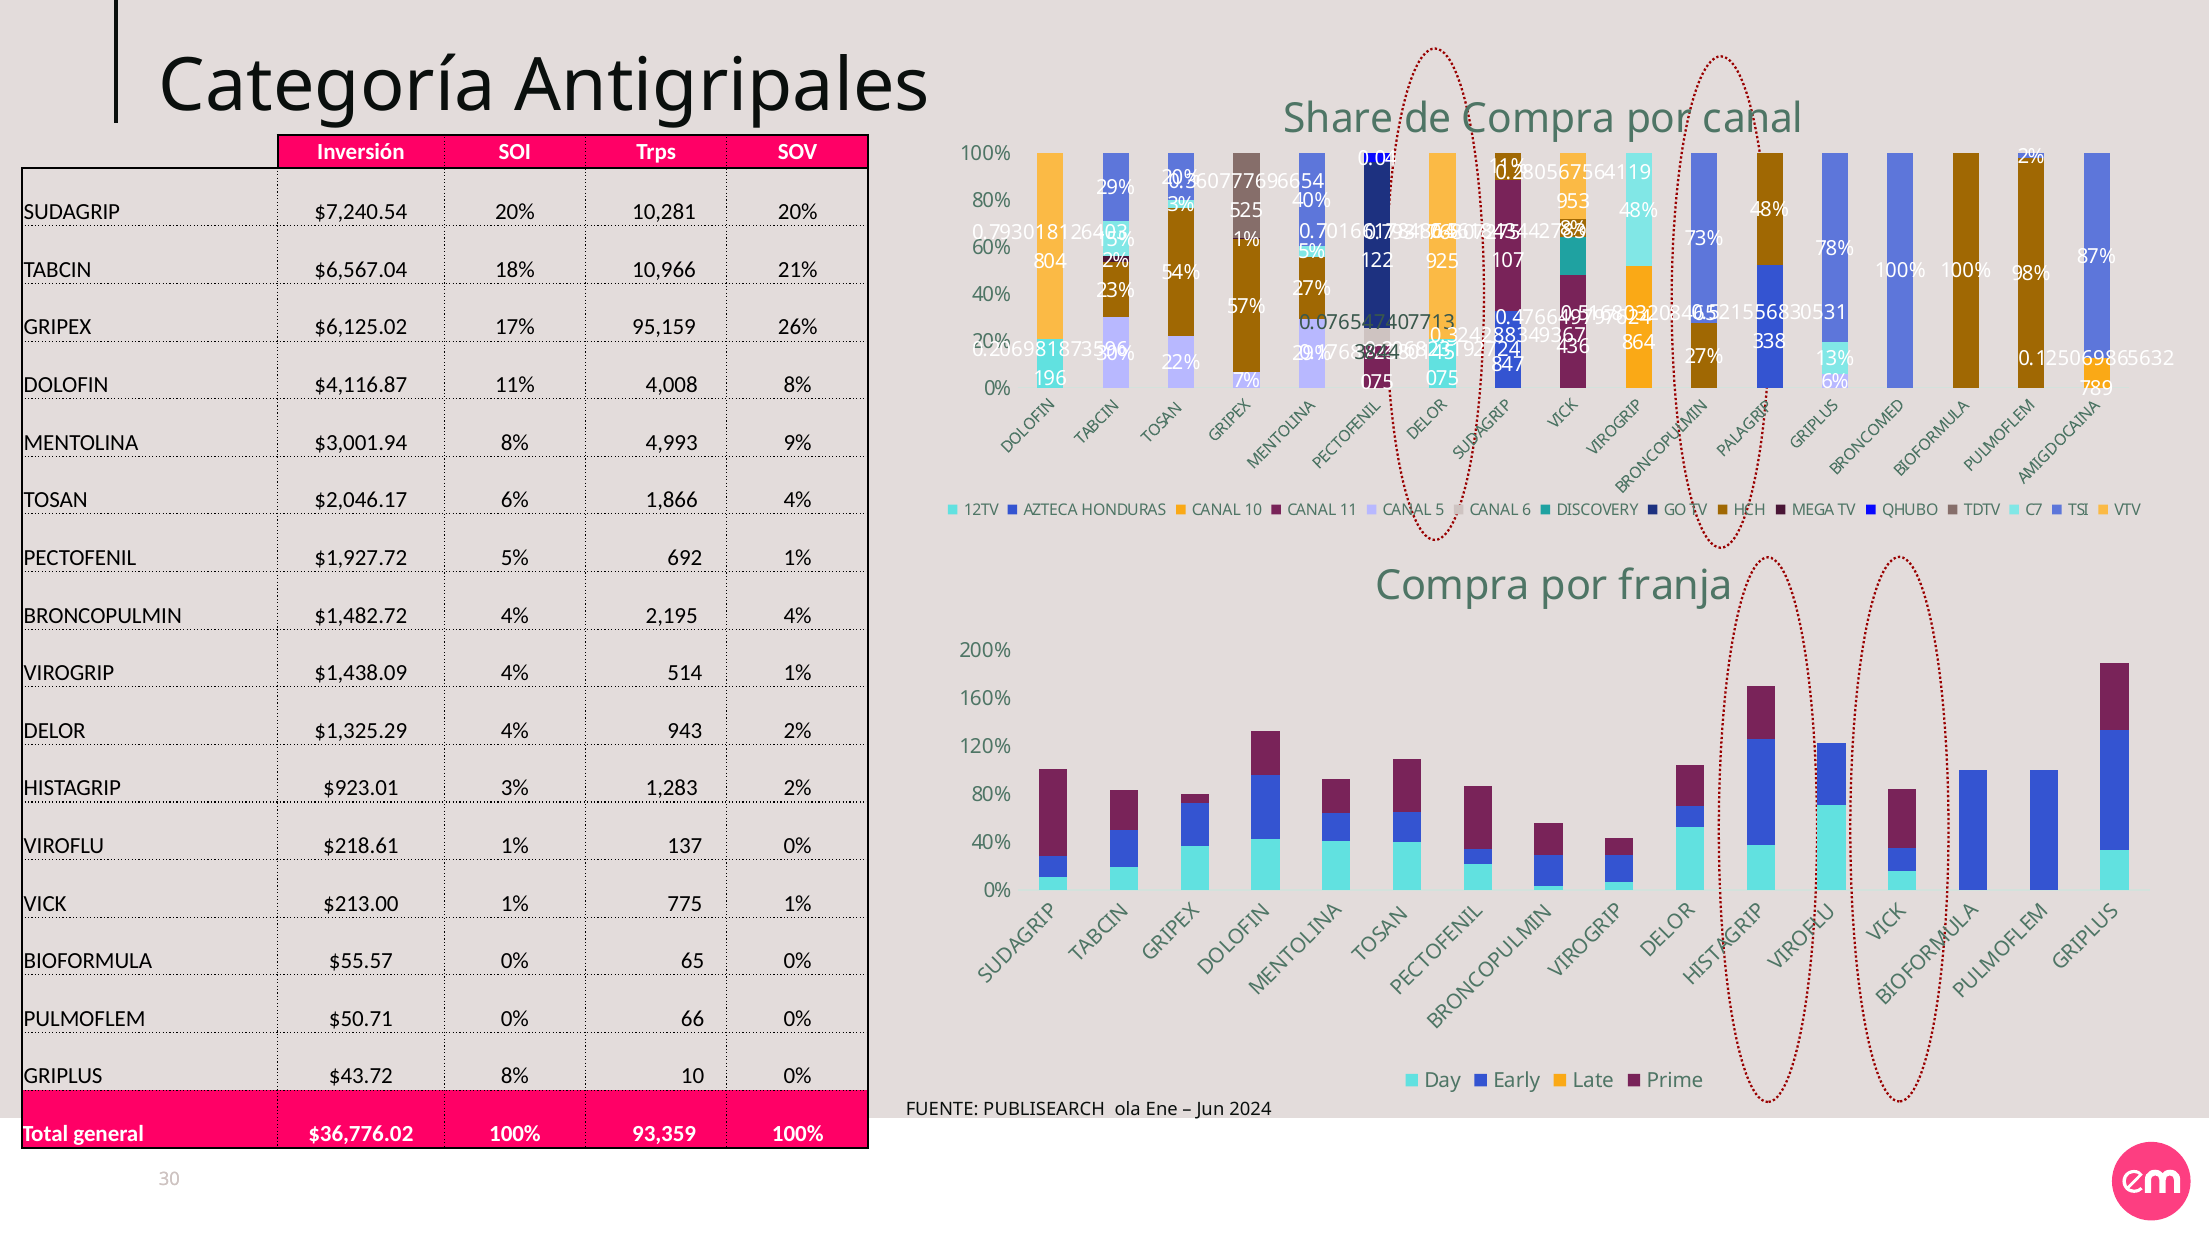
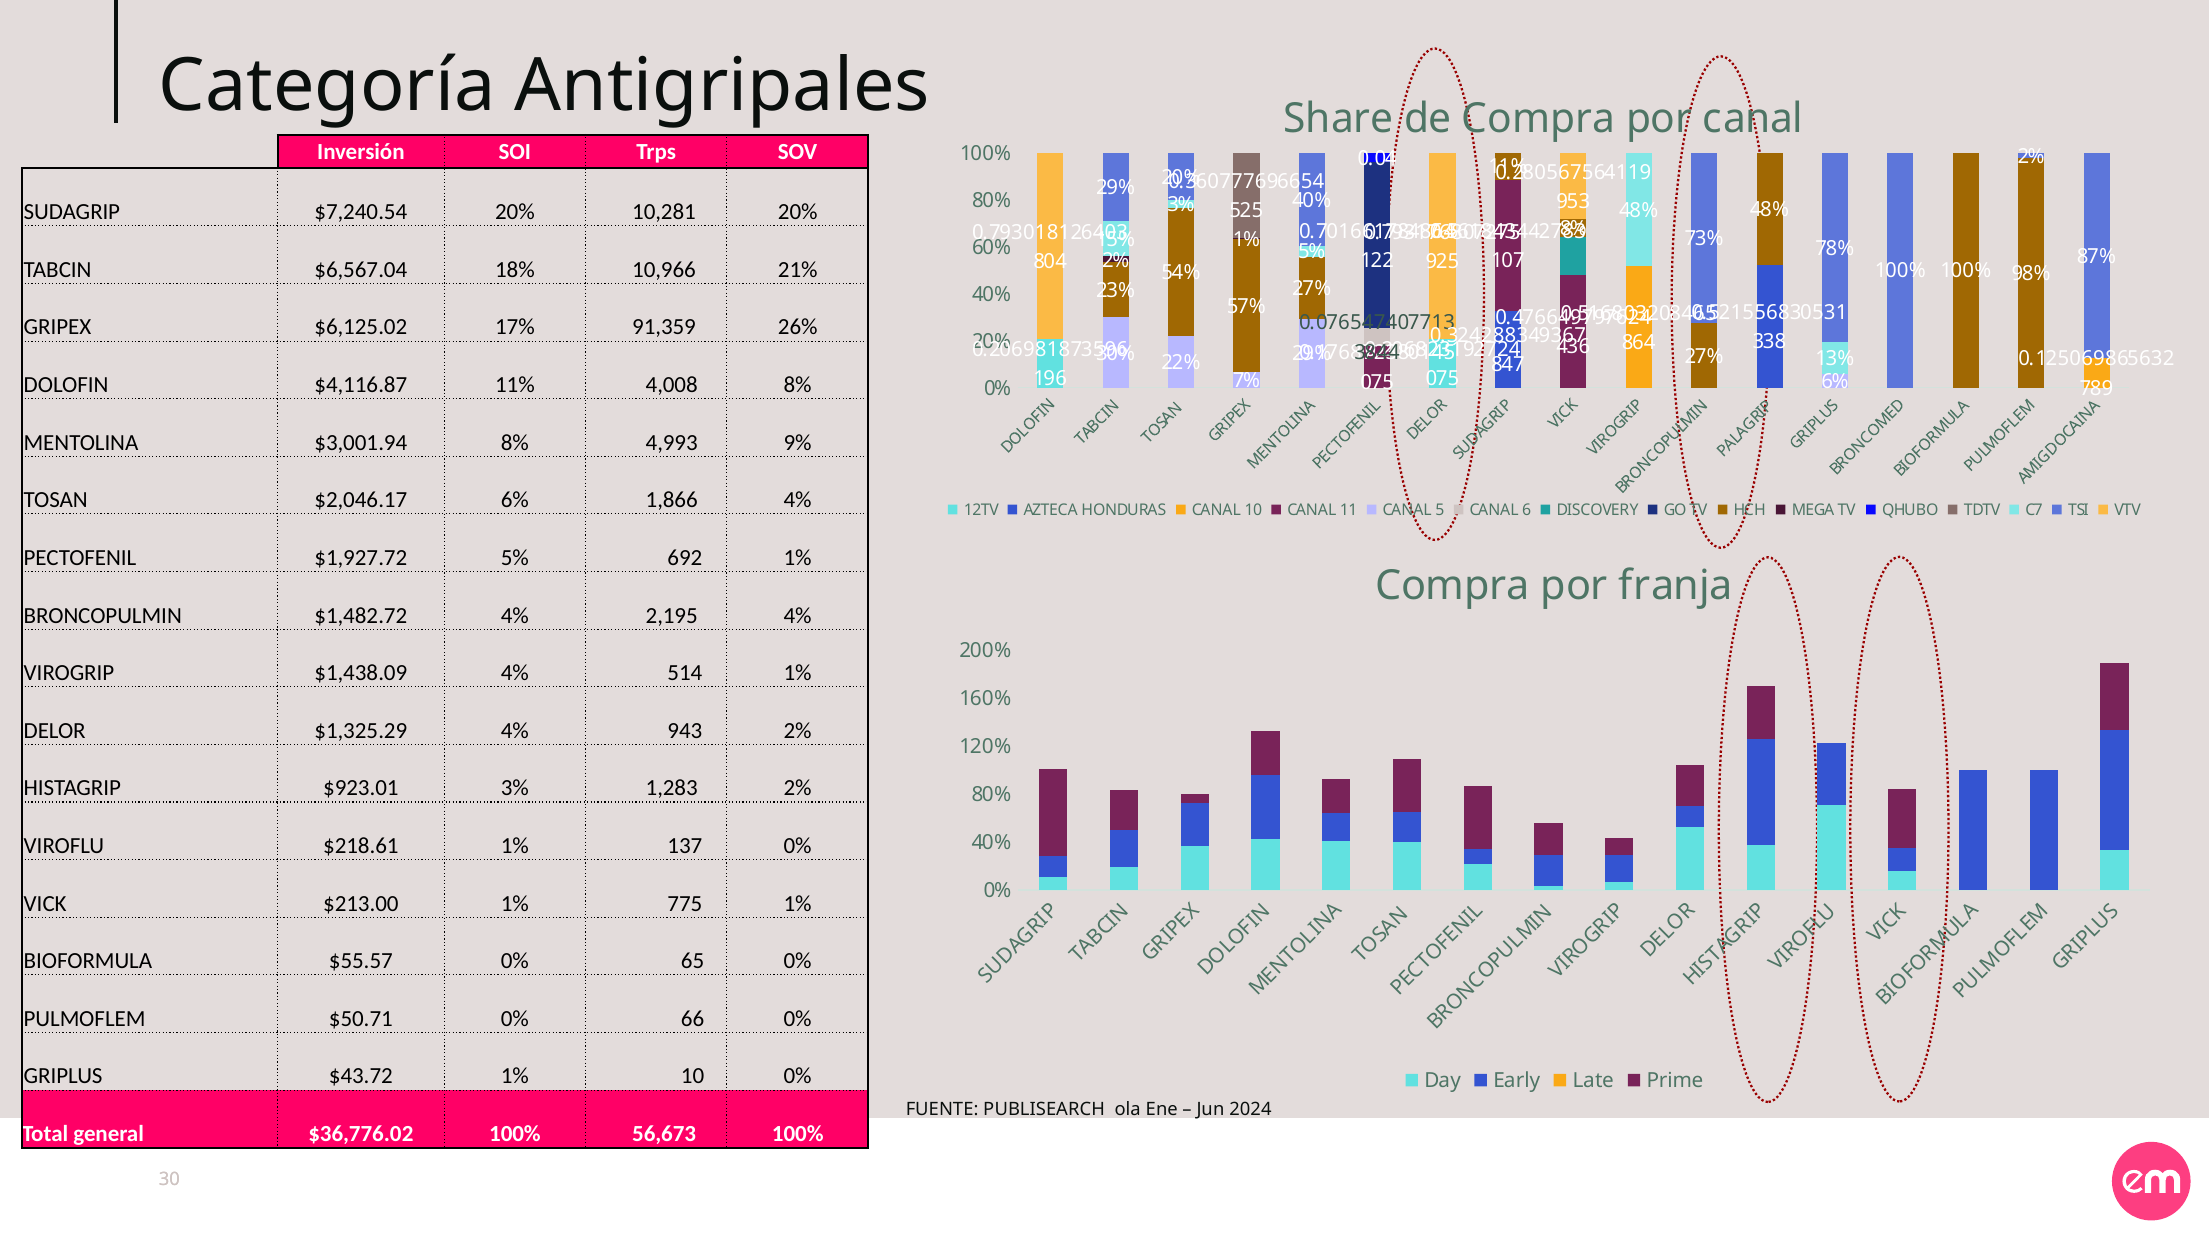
95,159: 95,159 -> 91,359 (664, 327)
$43.72 8%: 8% -> 1% (515, 1076)
93,359: 93,359 -> 56,673 (664, 1134)
